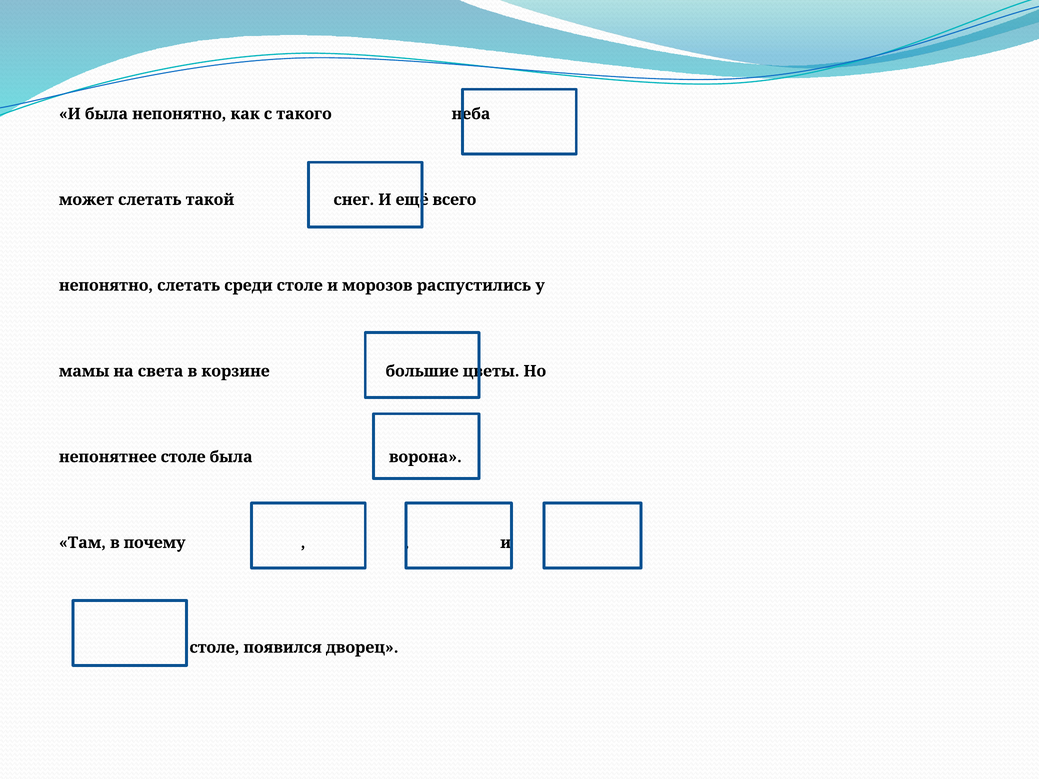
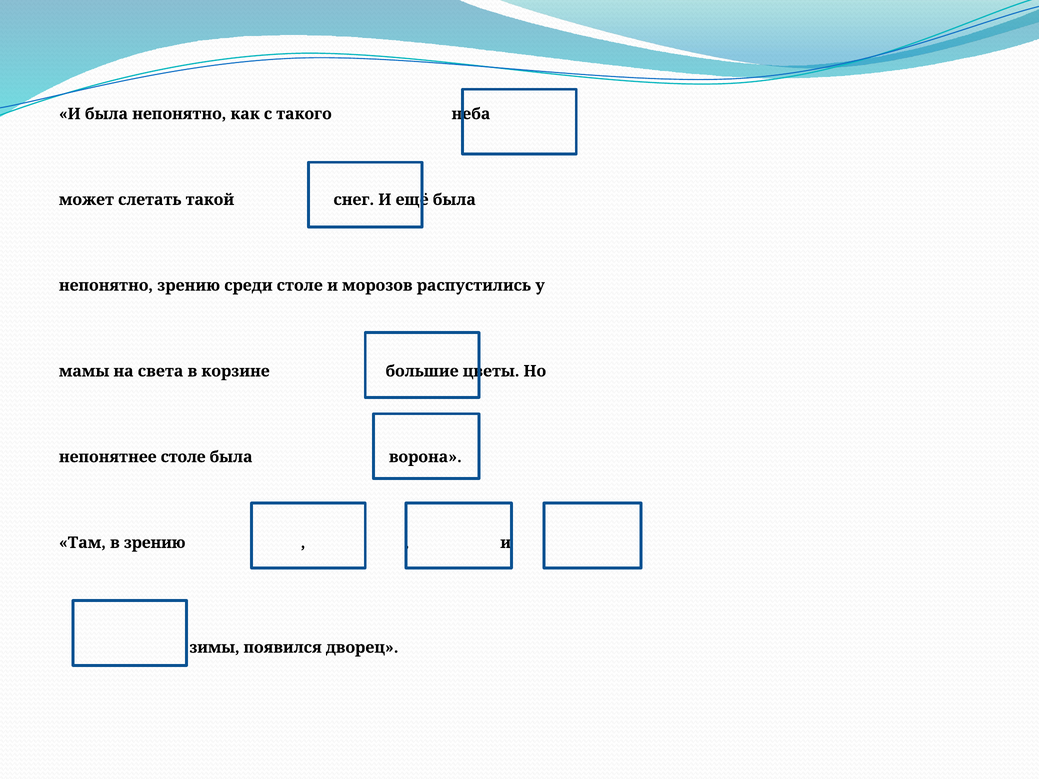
ещё всего: всего -> была (454, 200)
непонятно слетать: слетать -> зрению (189, 286)
в почему: почему -> зрению (155, 543)
столе: столе -> зимы (214, 648)
